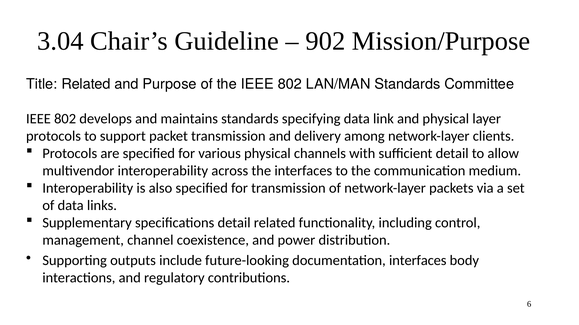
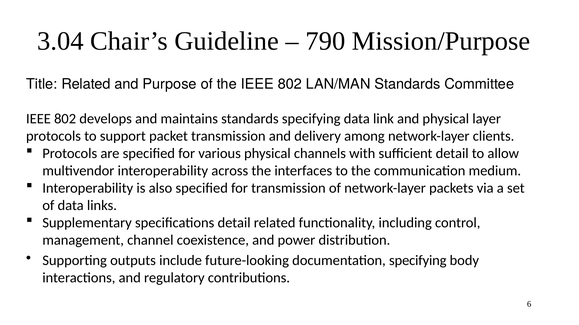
902: 902 -> 790 (325, 41)
documentation interfaces: interfaces -> specifying (418, 261)
